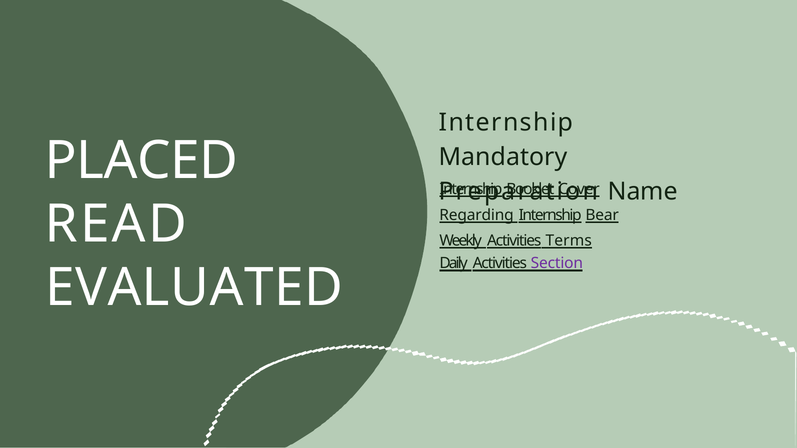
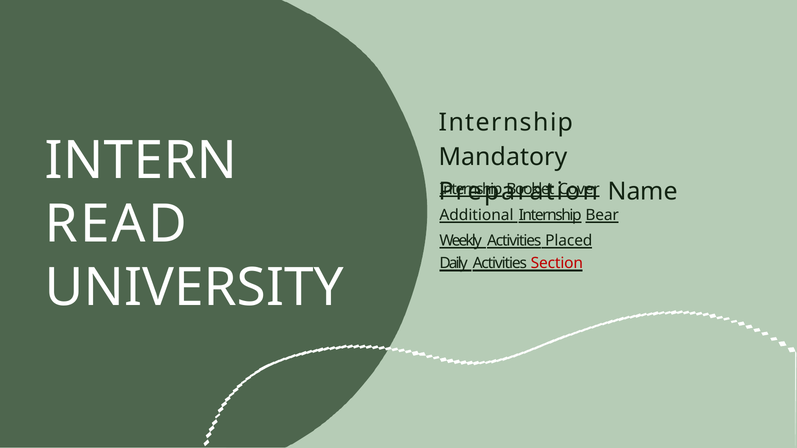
PLACED: PLACED -> INTERN (141, 161)
Regarding: Regarding -> Additional (476, 215)
Terms: Terms -> Placed (569, 241)
Section colour: purple -> red (557, 264)
EVALUATED: EVALUATED -> UNIVERSITY (194, 288)
